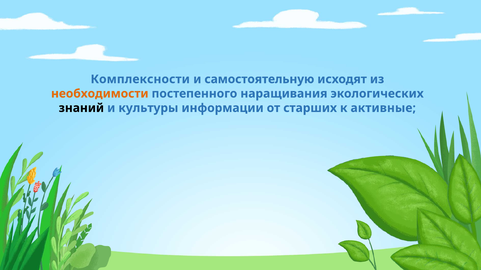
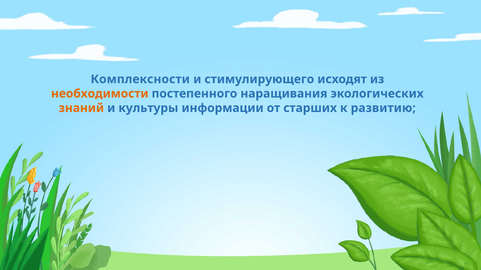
самостоятельную: самостоятельную -> стимулирующего (259, 79)
знаний colour: black -> orange (81, 108)
активные: активные -> развитию (383, 108)
